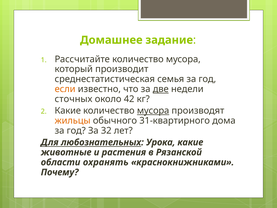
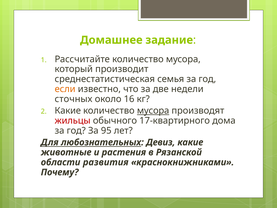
две underline: present -> none (161, 89)
42: 42 -> 16 (129, 99)
жильцы colour: orange -> red (73, 121)
31-квартирного: 31-квартирного -> 17-квартирного (175, 121)
32: 32 -> 95 (106, 131)
Урока: Урока -> Девиз (161, 142)
охранять: охранять -> развития (106, 162)
